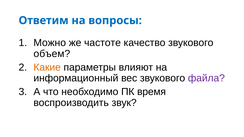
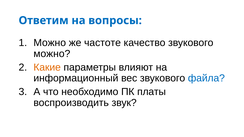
объем: объем -> можно (52, 54)
файла colour: purple -> blue (206, 78)
время: время -> платы (152, 92)
